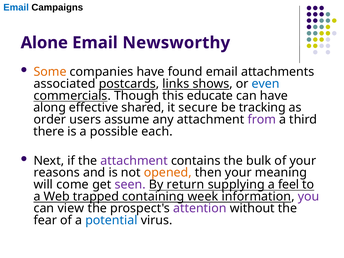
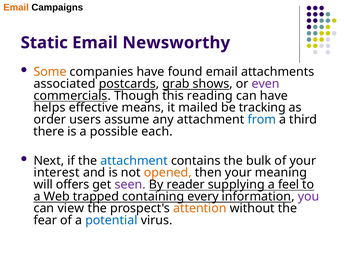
Email colour: blue -> orange (16, 8)
Alone: Alone -> Static (44, 43)
links: links -> grab (176, 84)
even colour: blue -> purple (266, 84)
educate: educate -> reading (210, 96)
along: along -> helps (50, 108)
shared: shared -> means (143, 108)
secure: secure -> mailed (198, 108)
from colour: purple -> blue (262, 120)
attachment colour: purple -> blue (134, 161)
reasons: reasons -> interest (57, 173)
come: come -> offers (73, 185)
return: return -> reader (186, 185)
week: week -> every (203, 196)
attention colour: purple -> orange (200, 208)
